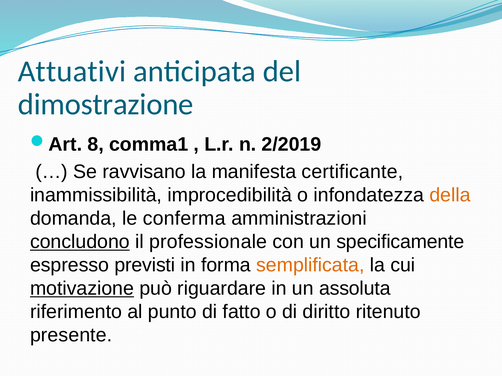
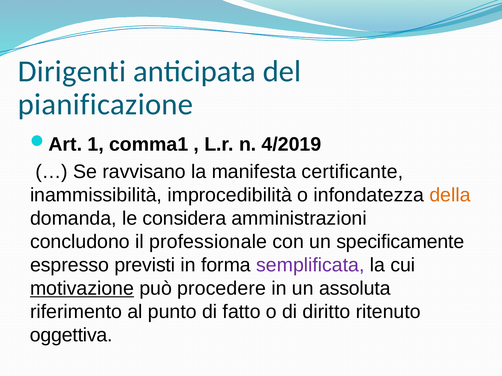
Attuativi: Attuativi -> Dirigenti (72, 71)
dimostrazione: dimostrazione -> pianificazione (105, 104)
8: 8 -> 1 (96, 145)
2/2019: 2/2019 -> 4/2019 (291, 145)
conferma: conferma -> considera (184, 219)
concludono underline: present -> none (80, 242)
semplificata colour: orange -> purple (310, 265)
riguardare: riguardare -> procedere (222, 289)
presente: presente -> oggettiva (71, 336)
